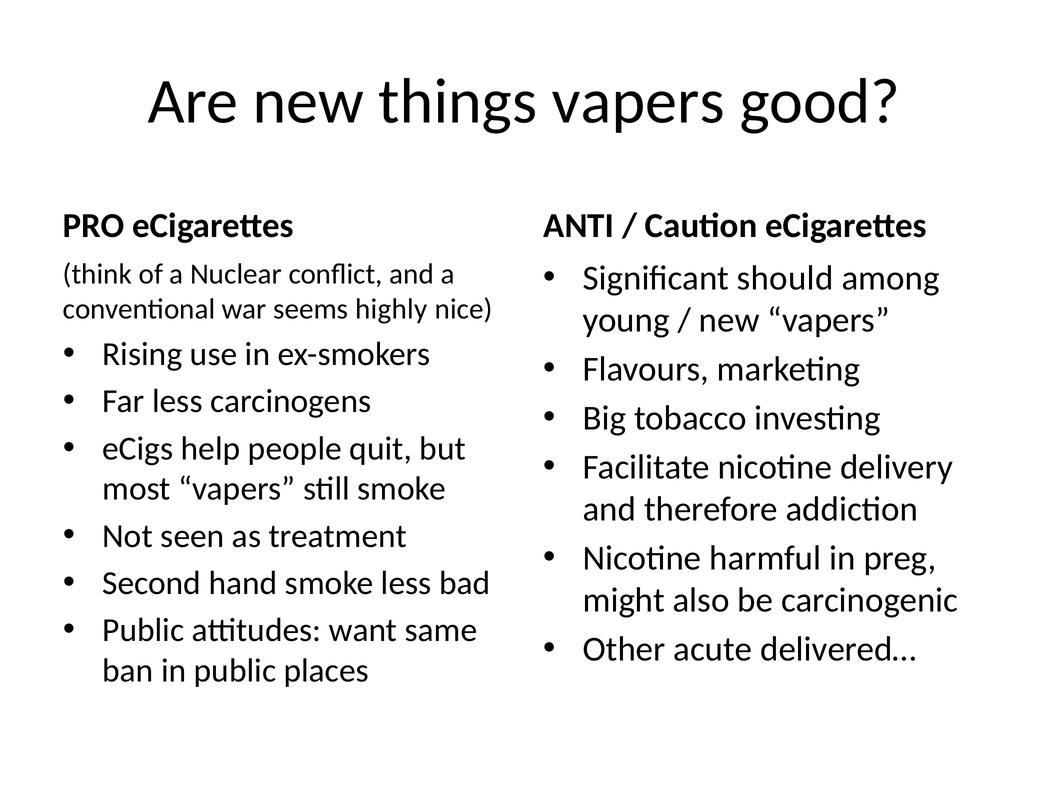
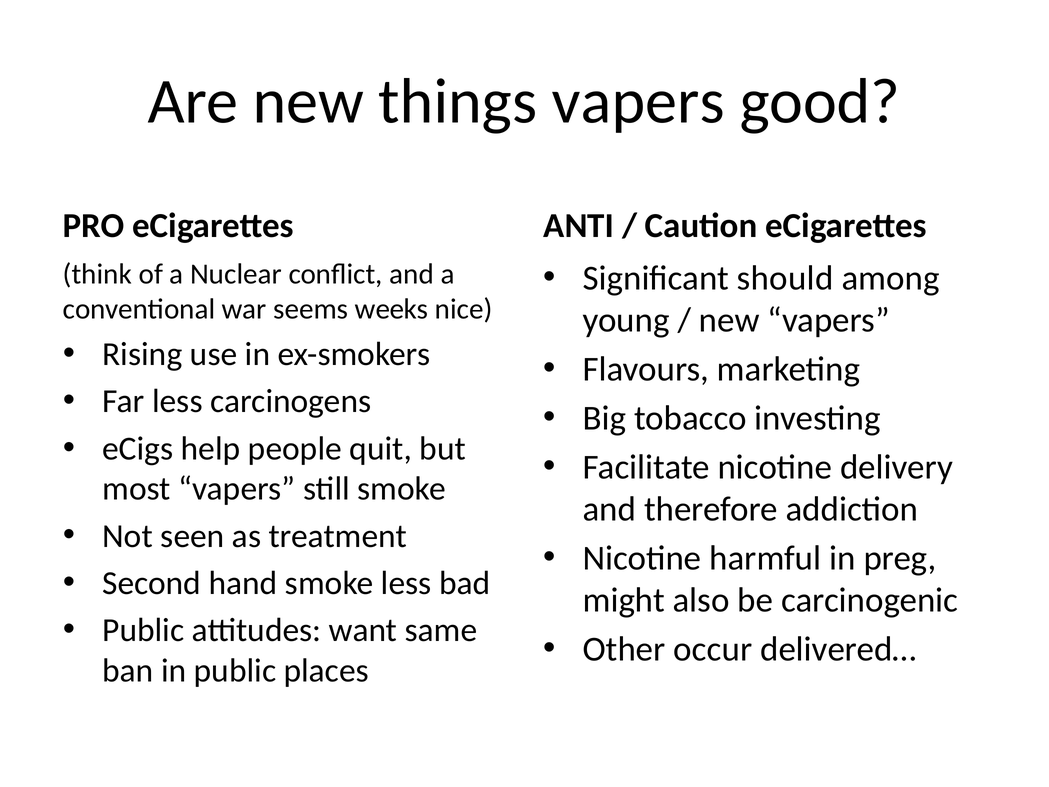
highly: highly -> weeks (392, 309)
acute: acute -> occur (713, 649)
